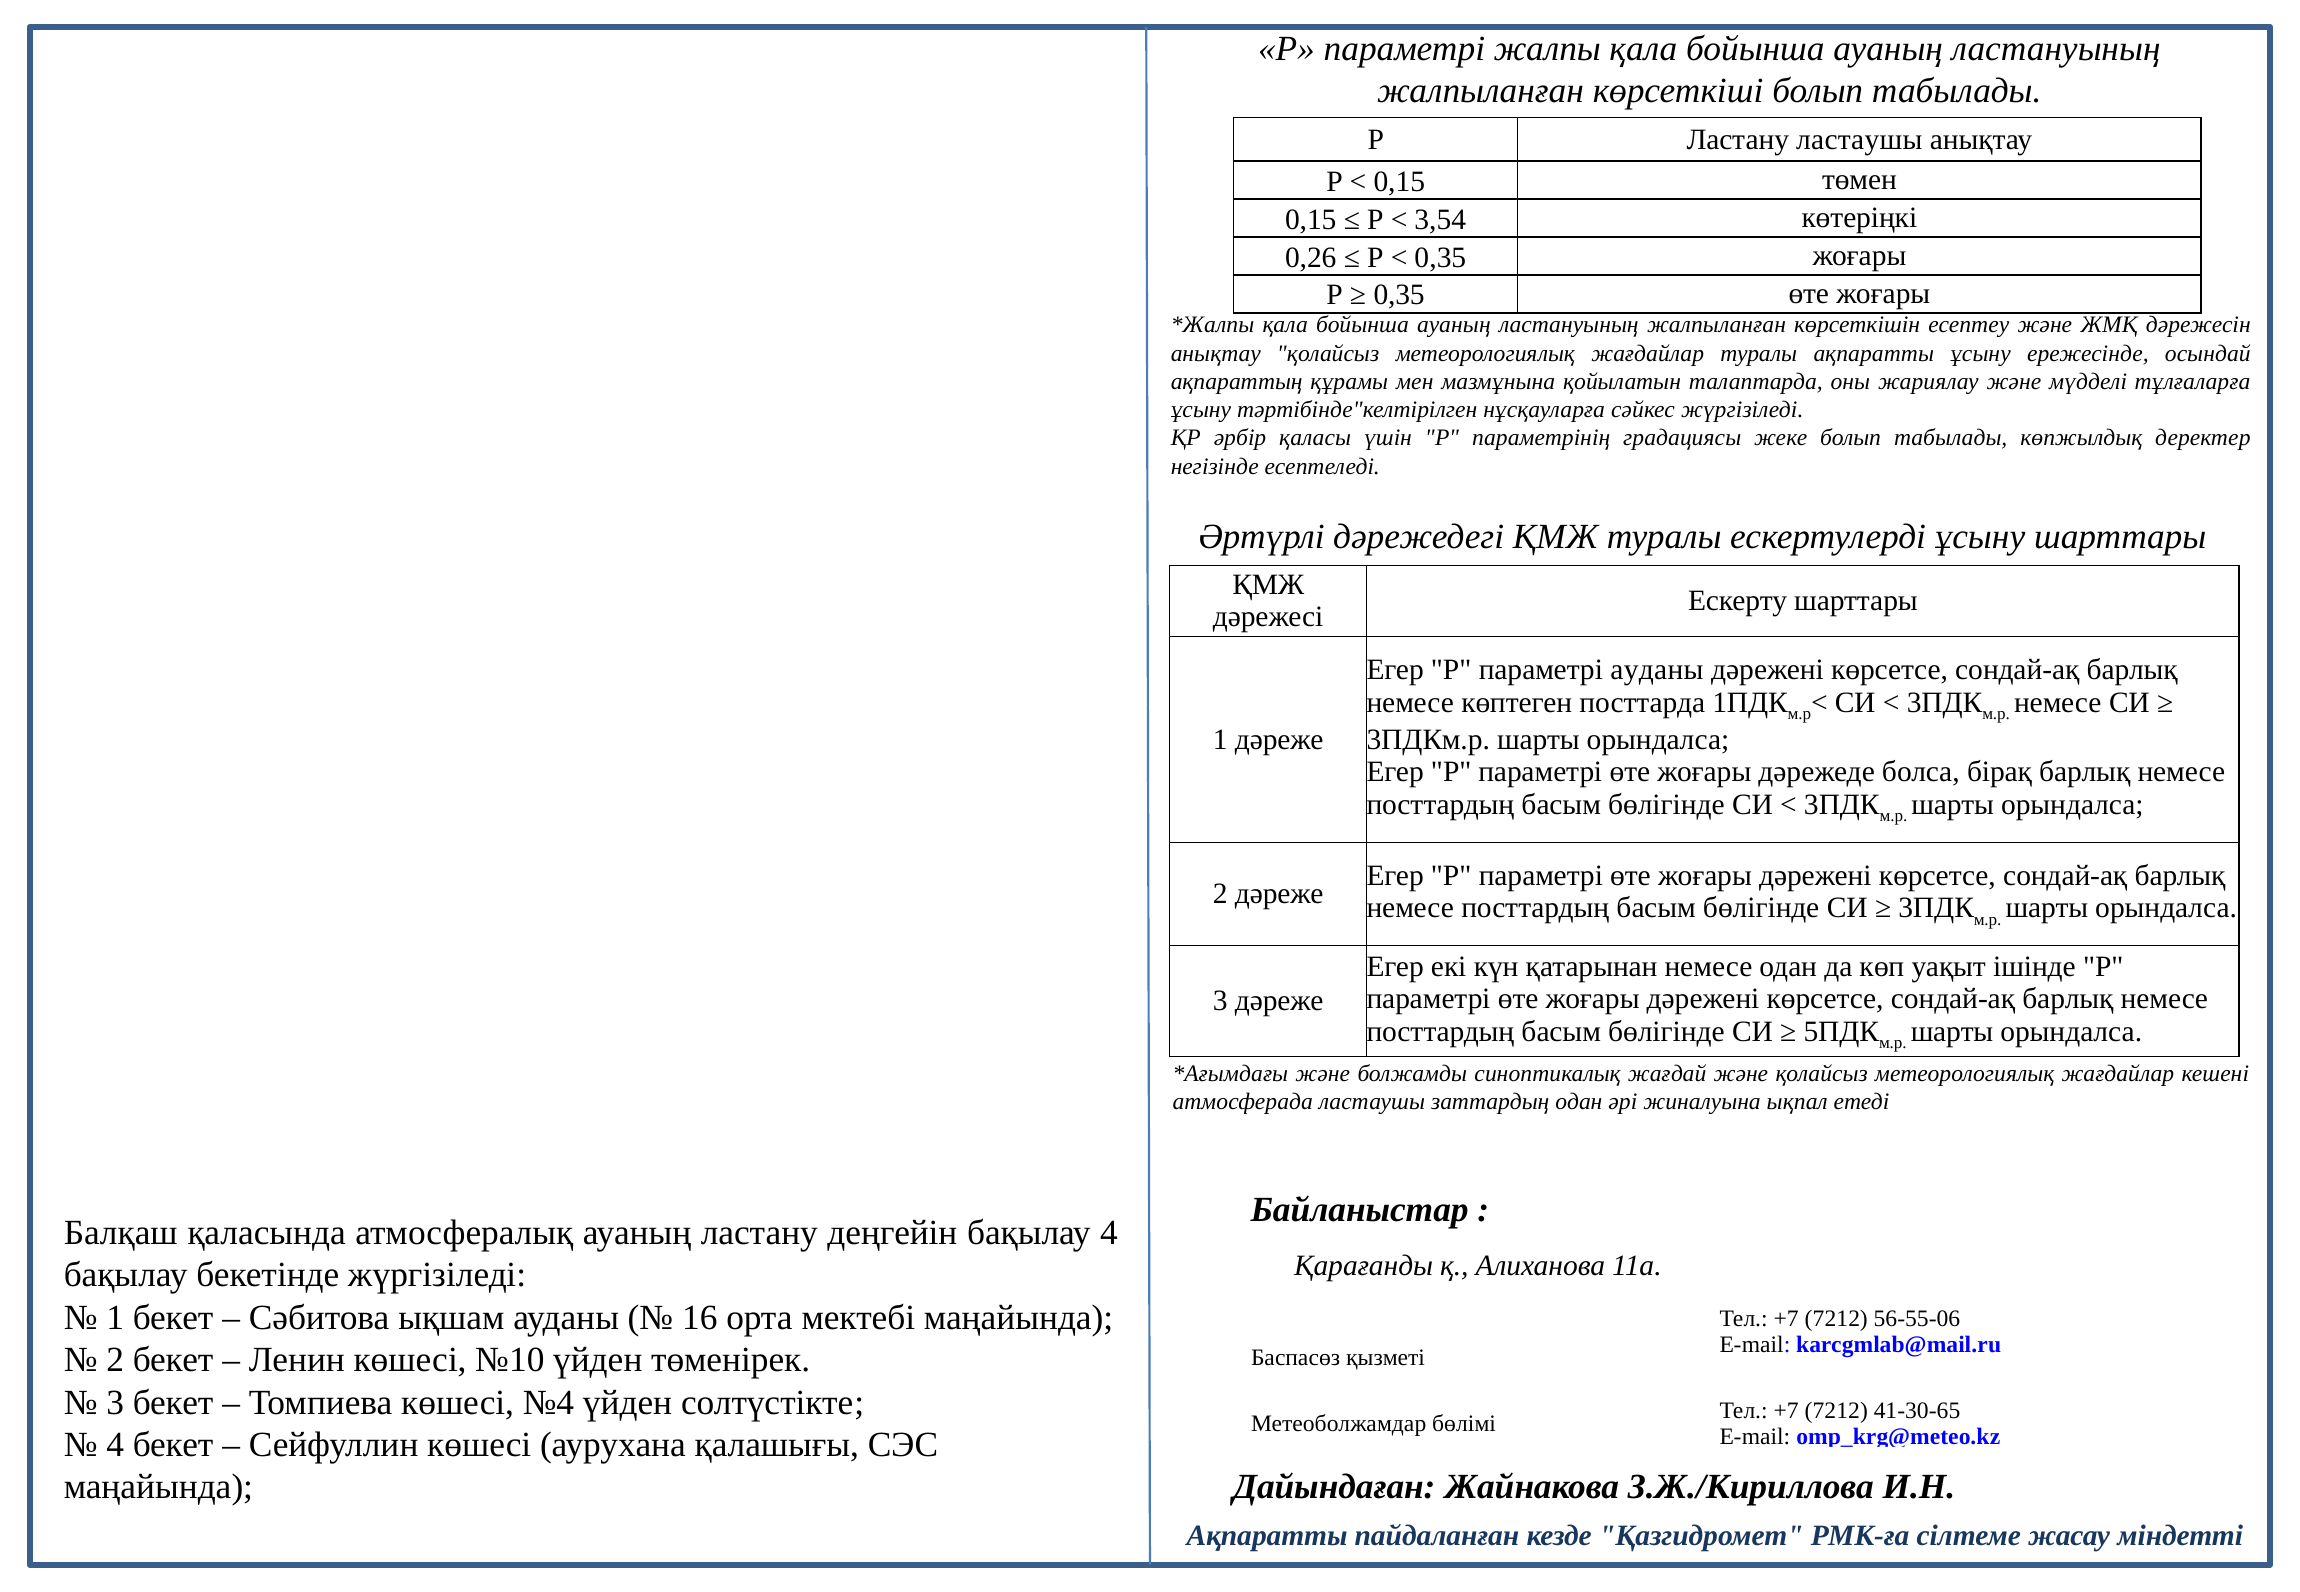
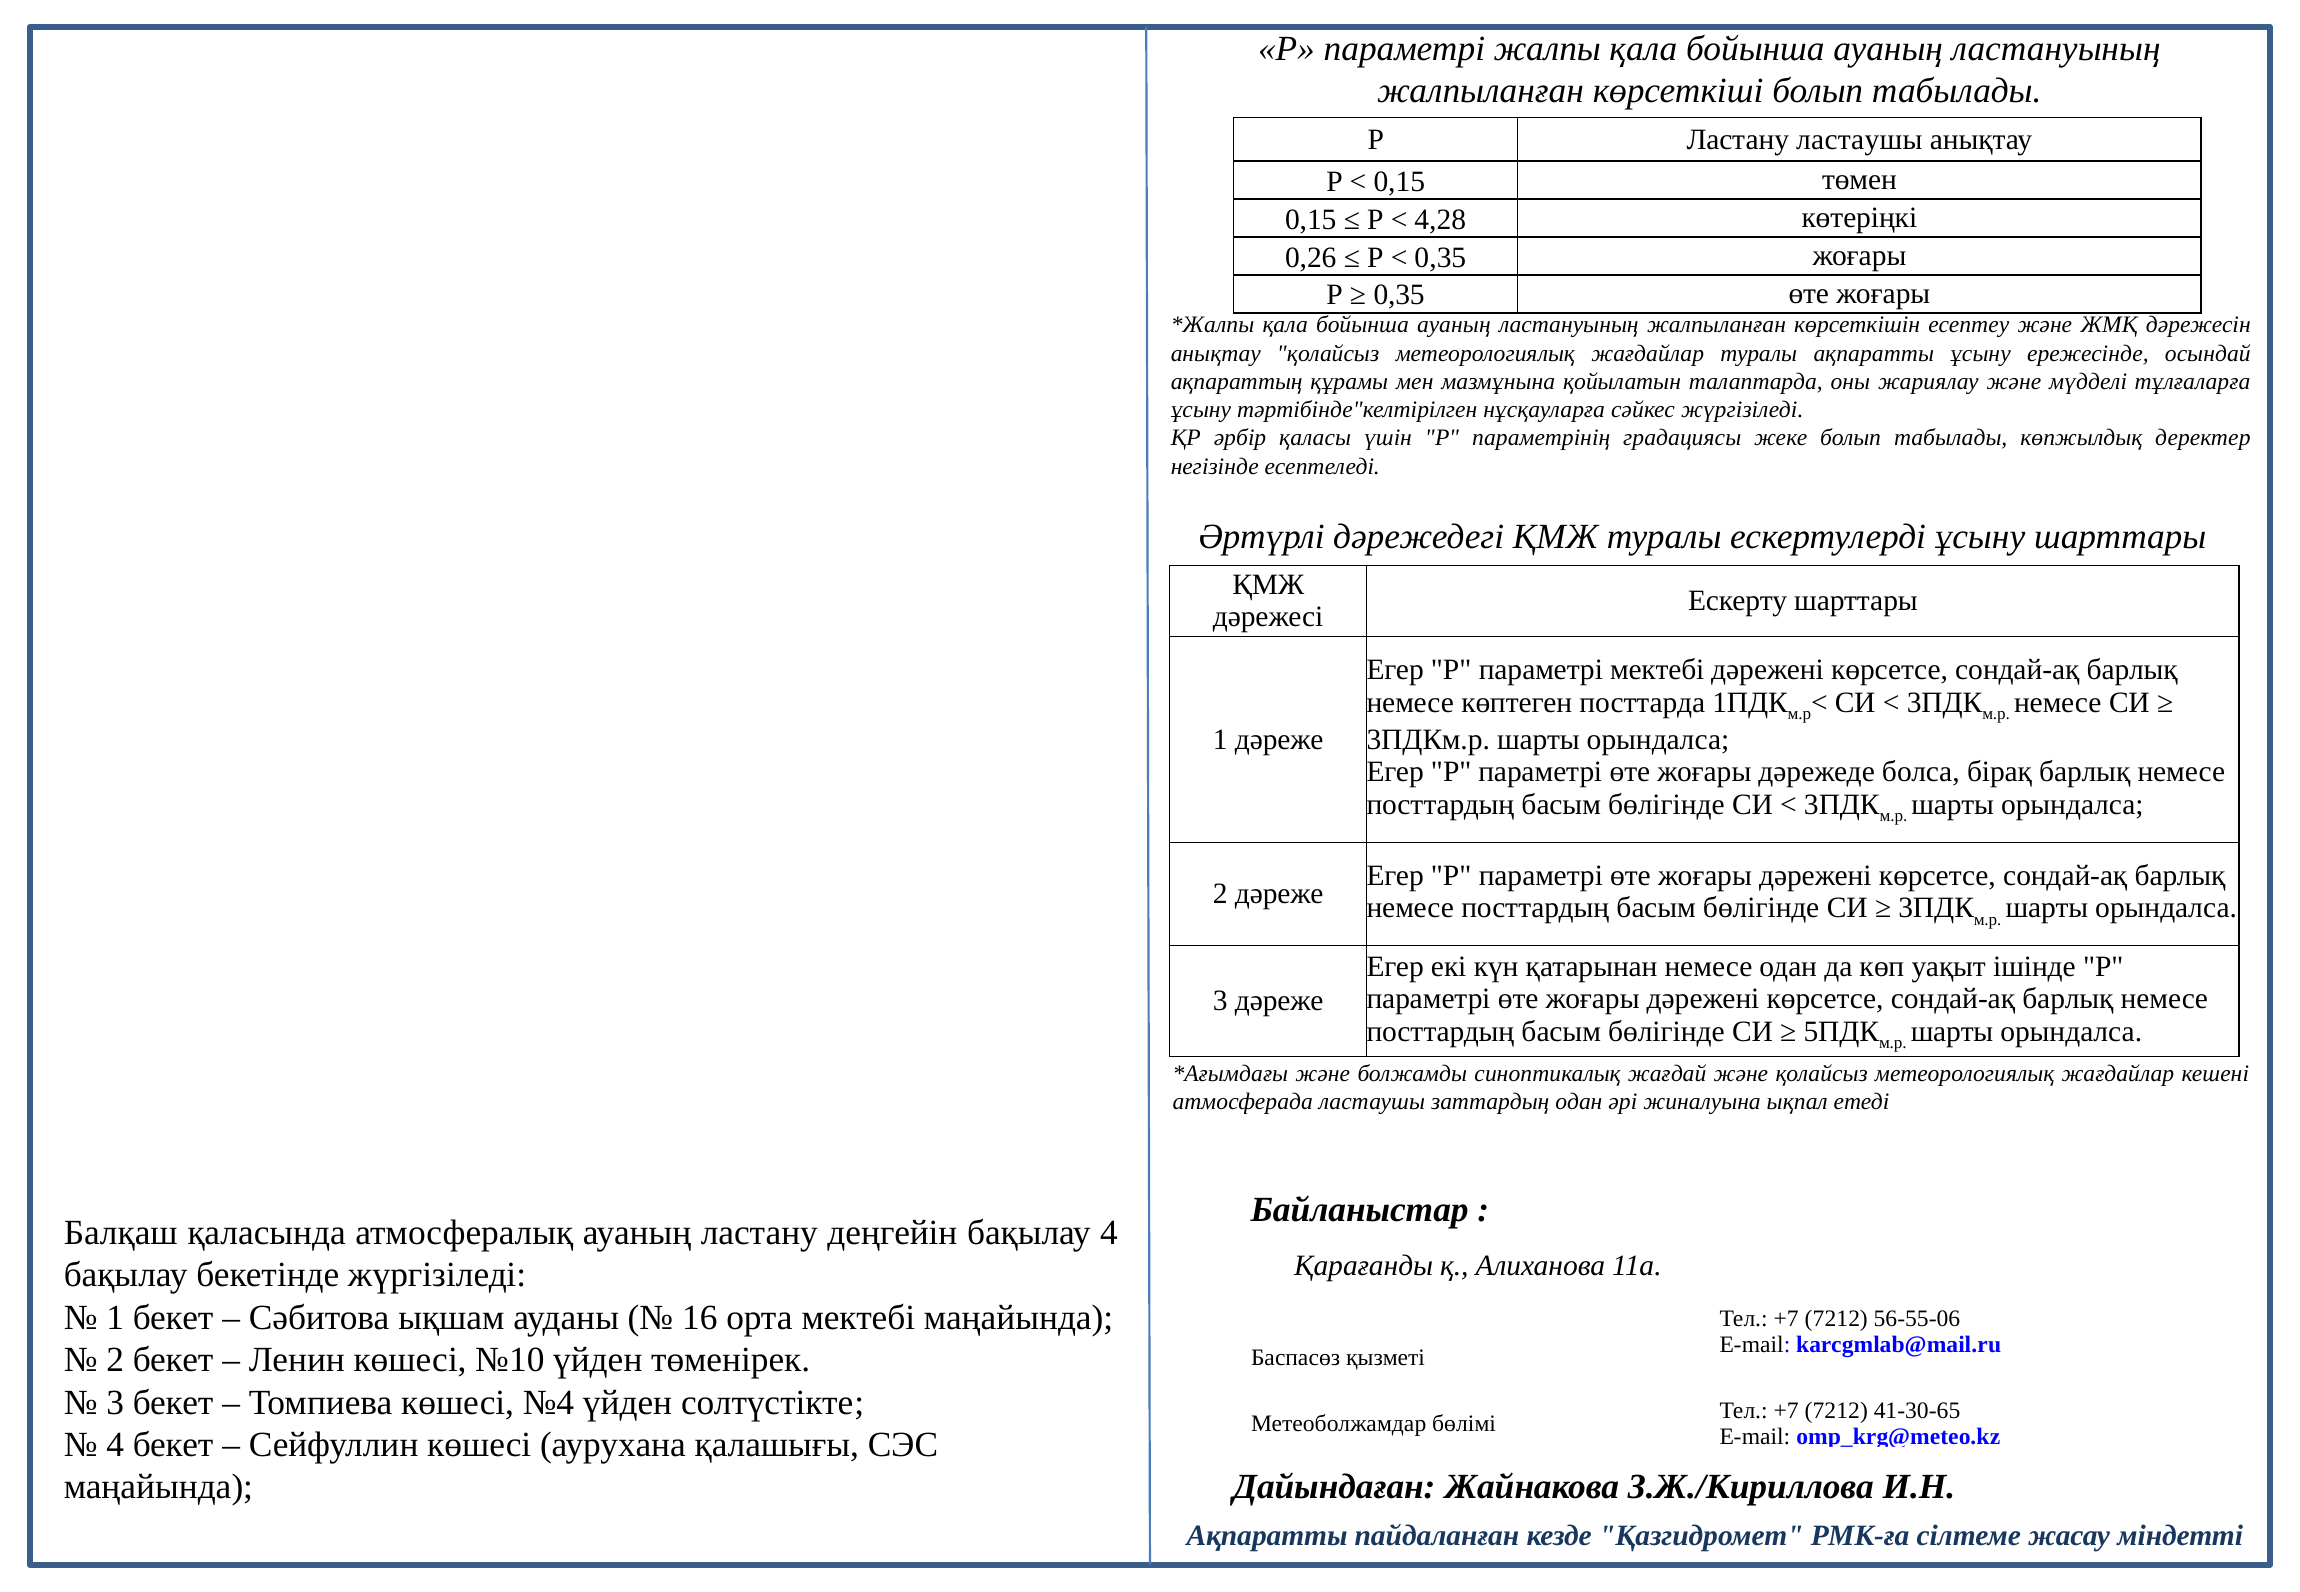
3,54: 3,54 -> 4,28 (1440, 219)
параметрі ауданы: ауданы -> мектебі (1657, 670)
